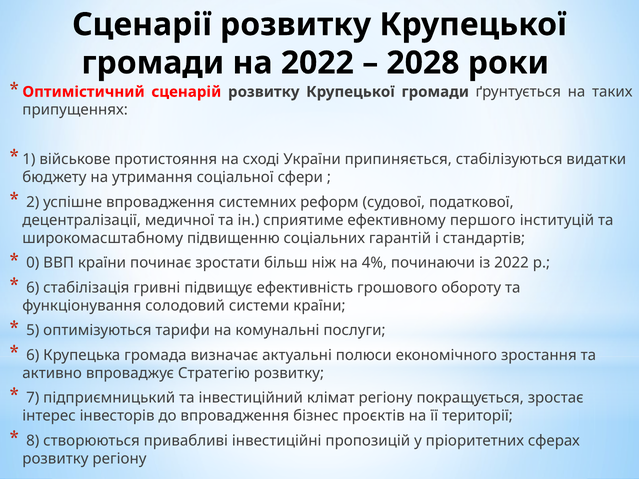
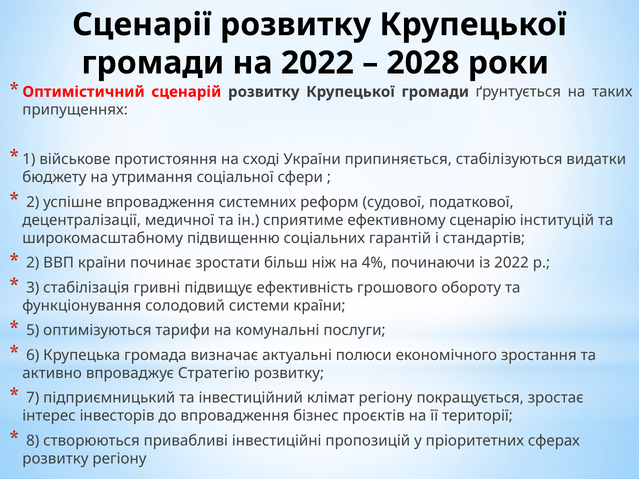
першого: першого -> сценарію (483, 220)
0: 0 -> 2 (33, 263)
6: 6 -> 3 (33, 288)
